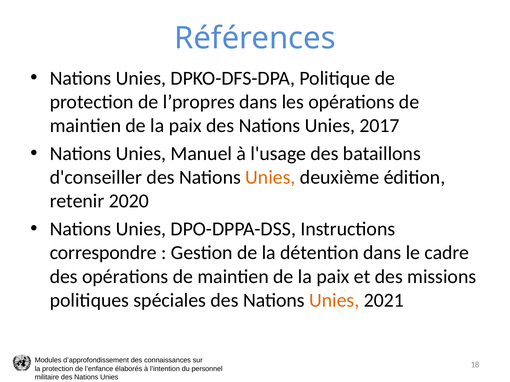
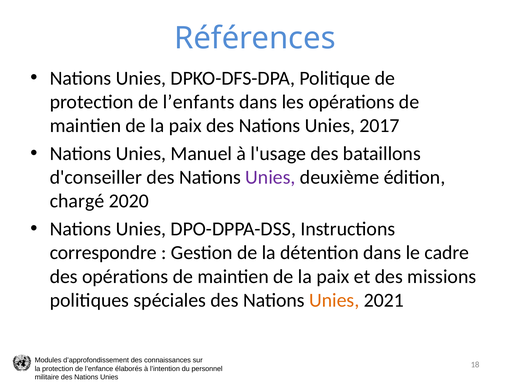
l’propres: l’propres -> l’enfants (199, 102)
Unies colour: orange -> purple (270, 178)
retenir: retenir -> chargé (77, 201)
